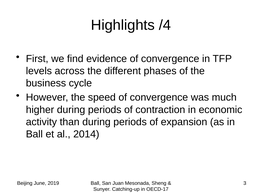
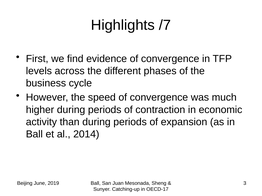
/4: /4 -> /7 (165, 25)
